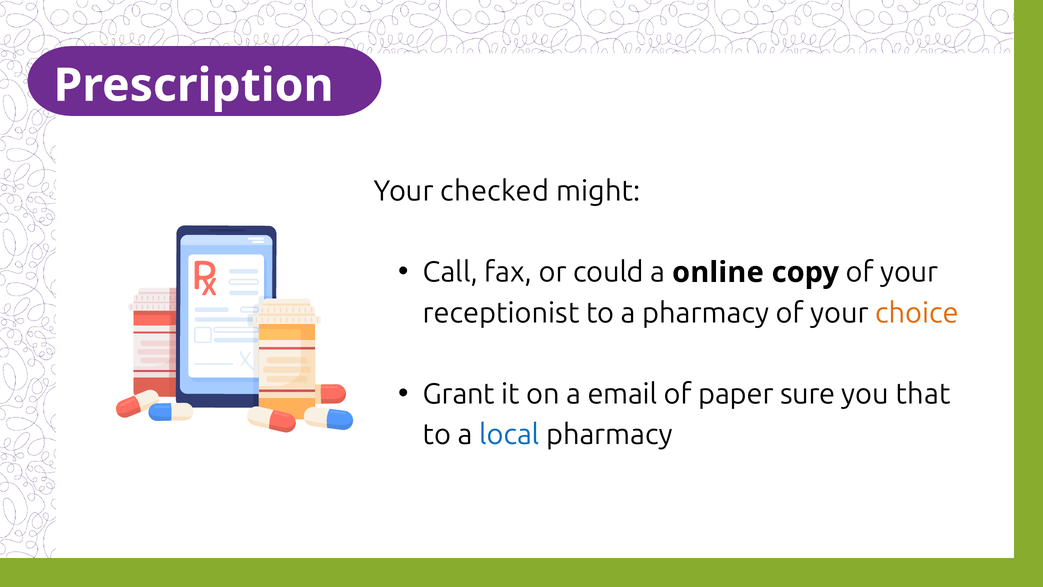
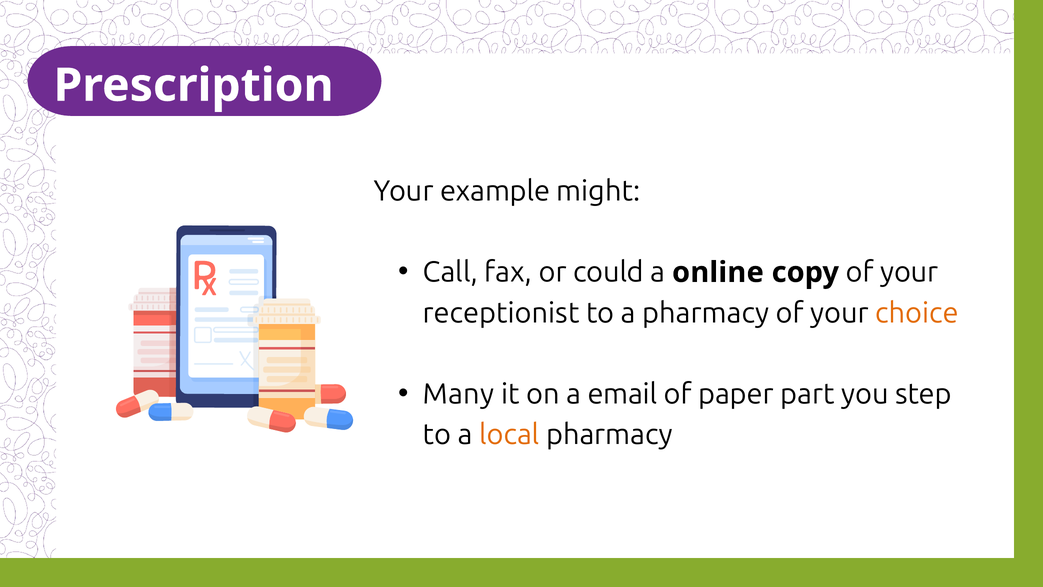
checked: checked -> example (495, 191)
Grant: Grant -> Many (459, 394)
sure: sure -> part (808, 394)
that: that -> step (923, 394)
local colour: blue -> orange (509, 435)
